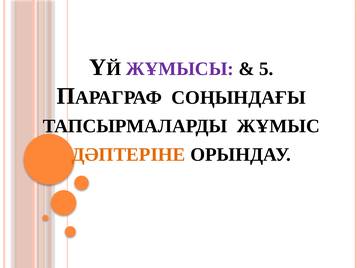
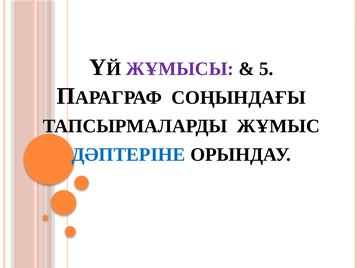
ДӘПТЕРІНЕ colour: orange -> blue (128, 155)
